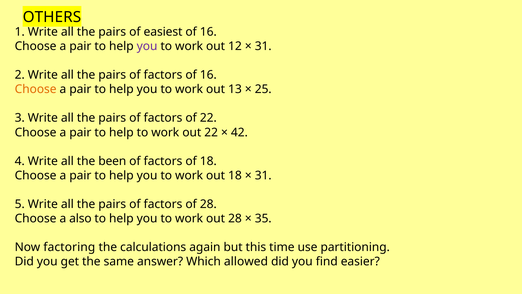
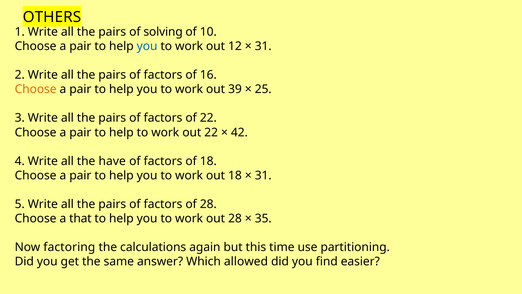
easiest: easiest -> solving (163, 32)
16: 16 -> 10 (208, 32)
you colour: purple -> blue (147, 46)
13: 13 -> 39 (235, 89)
been: been -> have (112, 161)
also: also -> that (80, 218)
